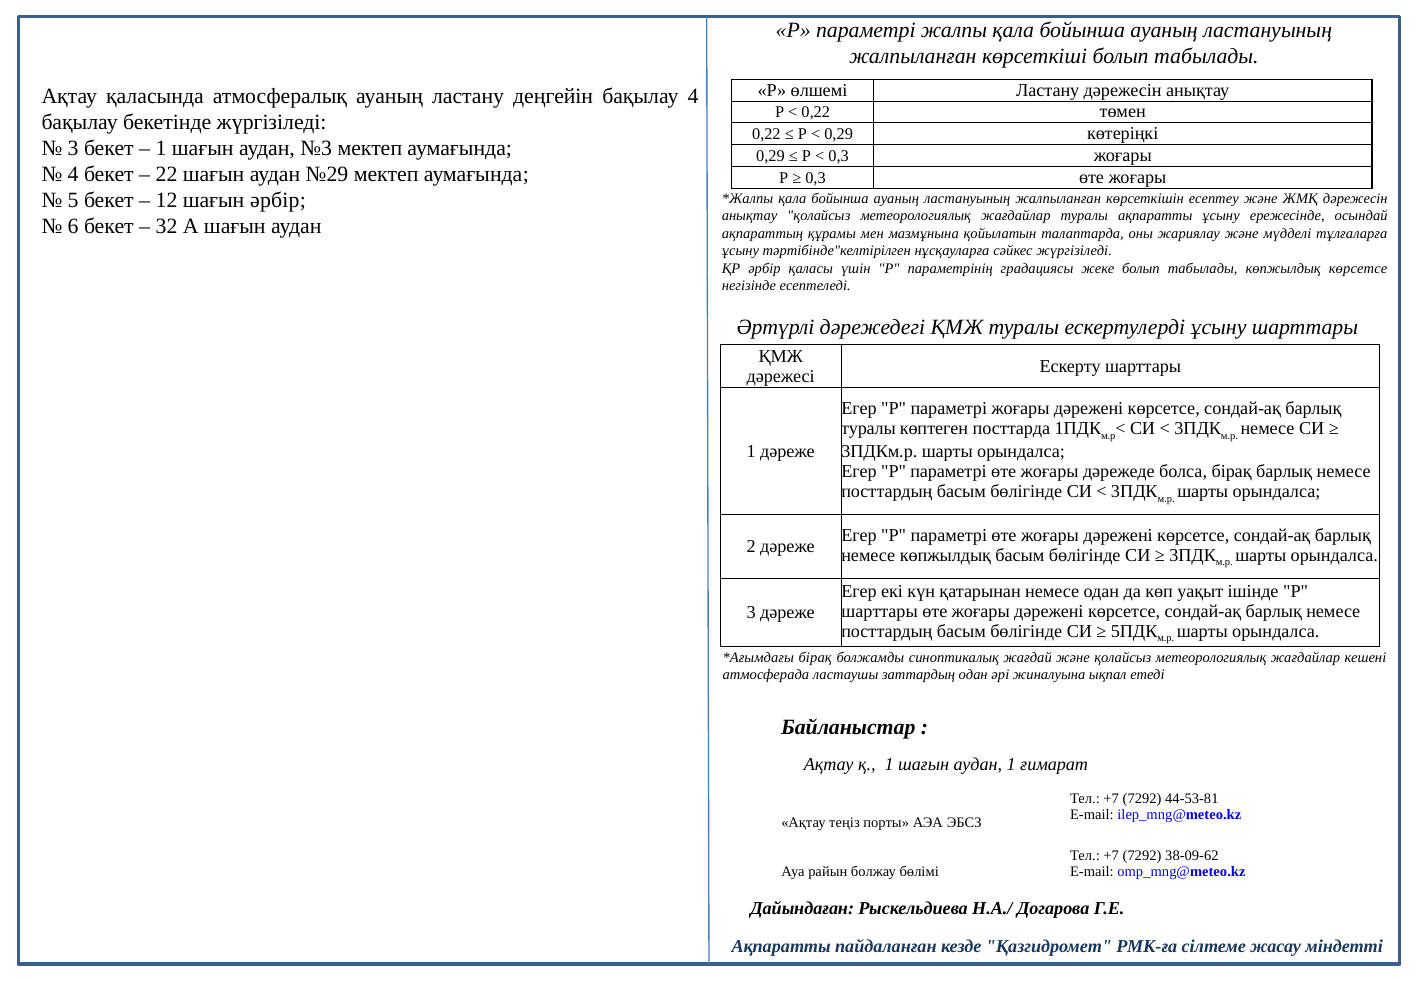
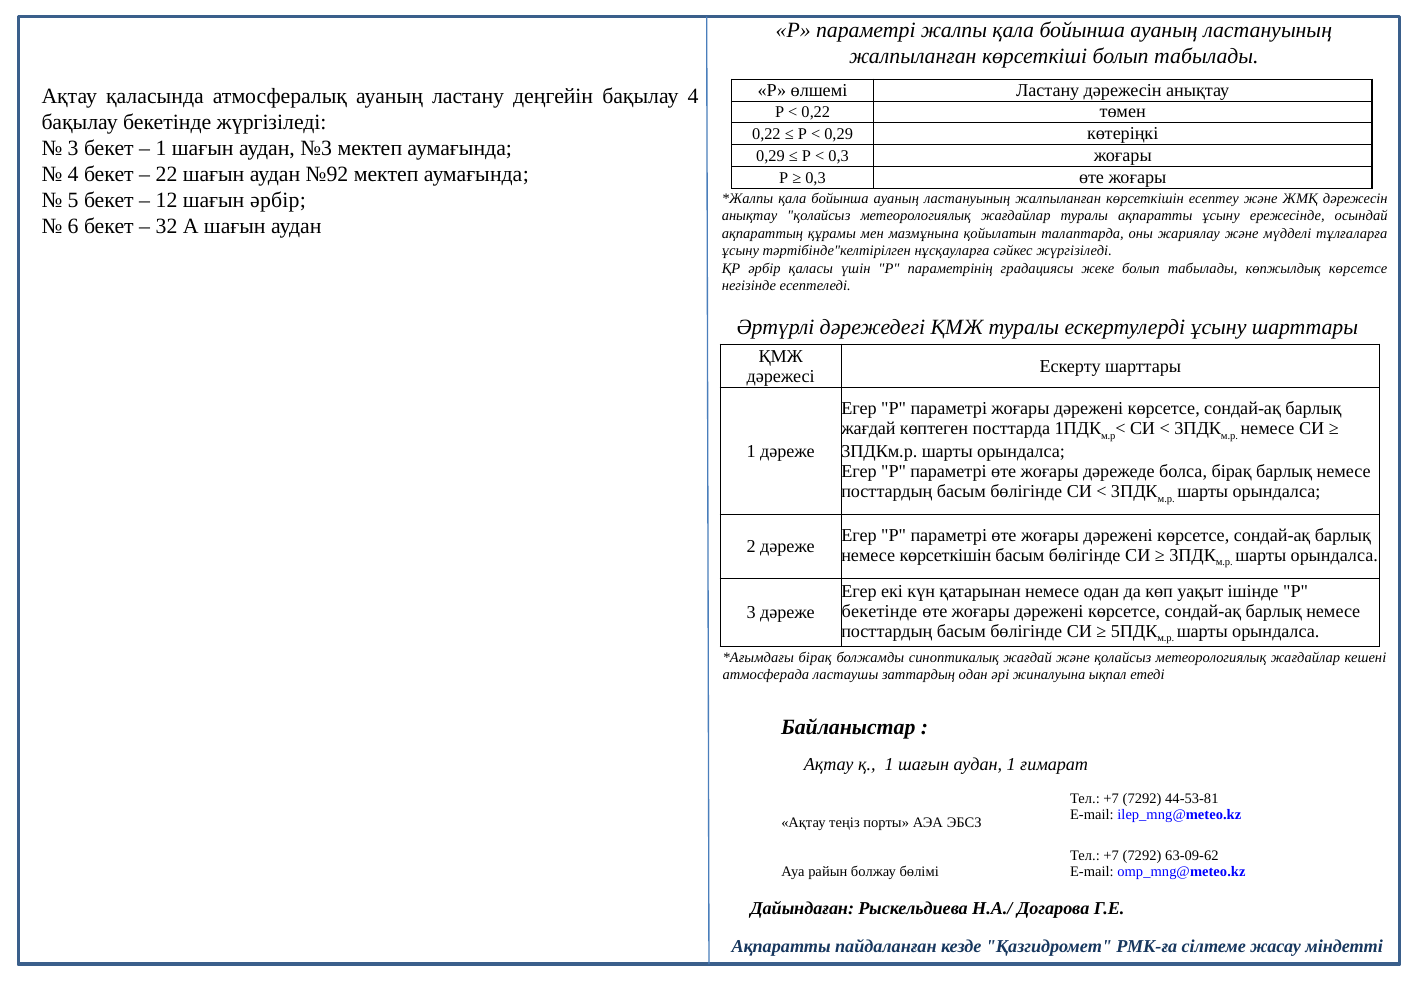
№29: №29 -> №92 (327, 175)
туралы: туралы -> жағдай (868, 429)
немесе көпжылдық: көпжылдық -> көрсеткішін (945, 556)
шарттары: шарттары -> бекетінде (879, 612)
38-09-62: 38-09-62 -> 63-09-62 (1192, 856)
